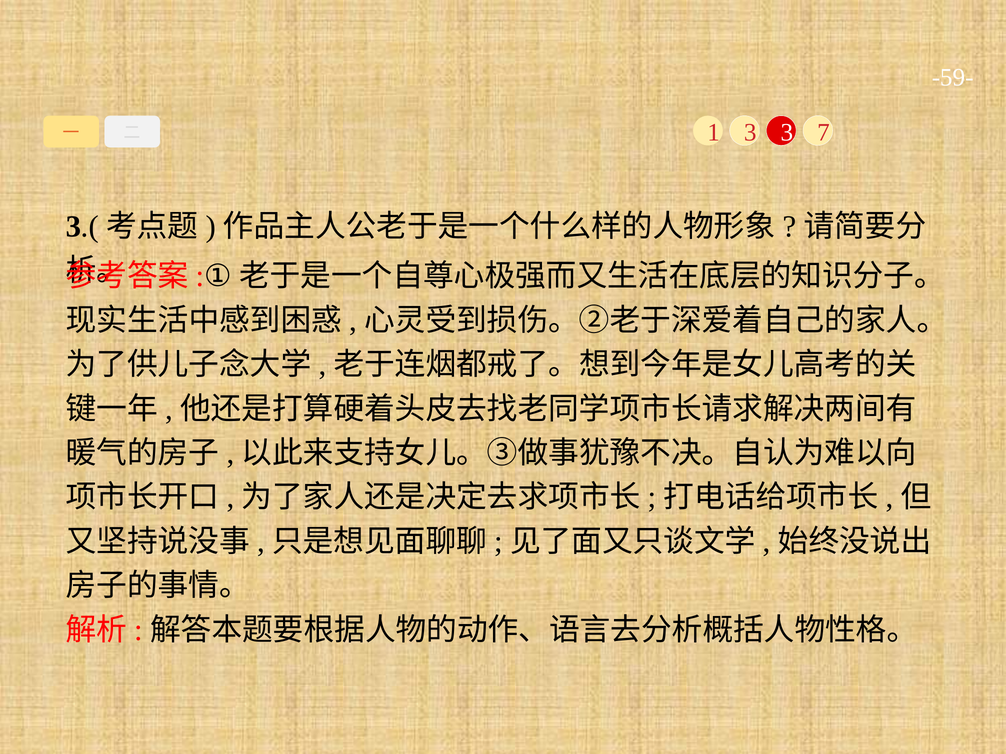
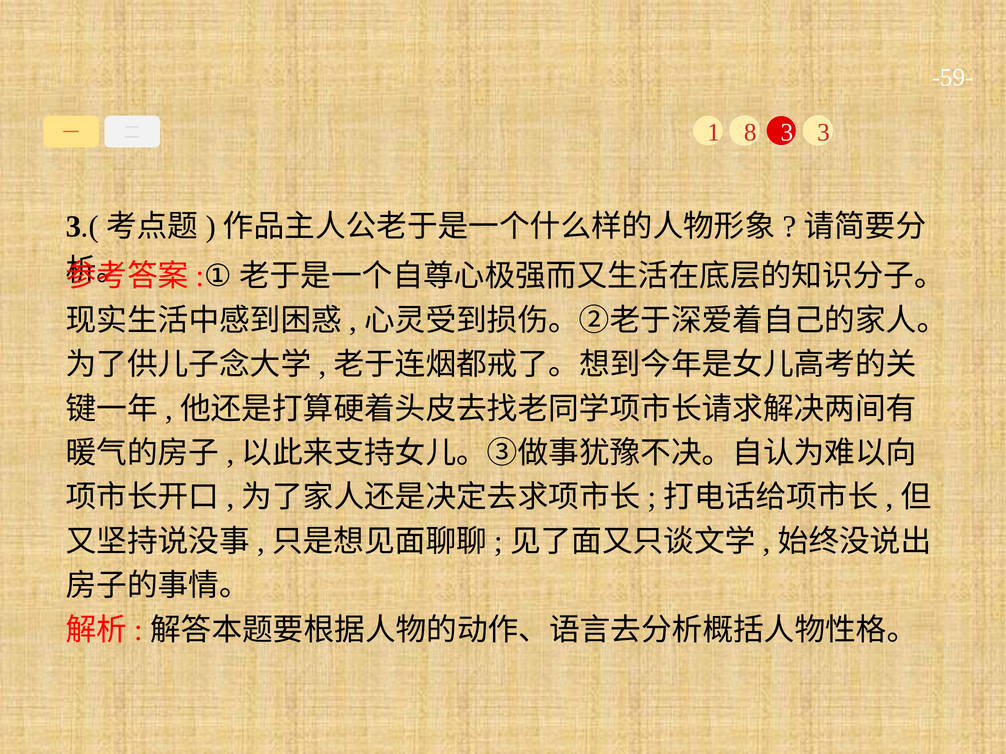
1 3: 3 -> 8 (750, 132)
3 7: 7 -> 3 (823, 132)
